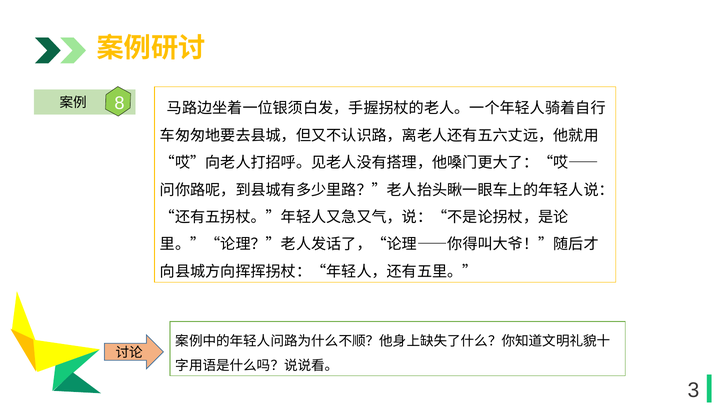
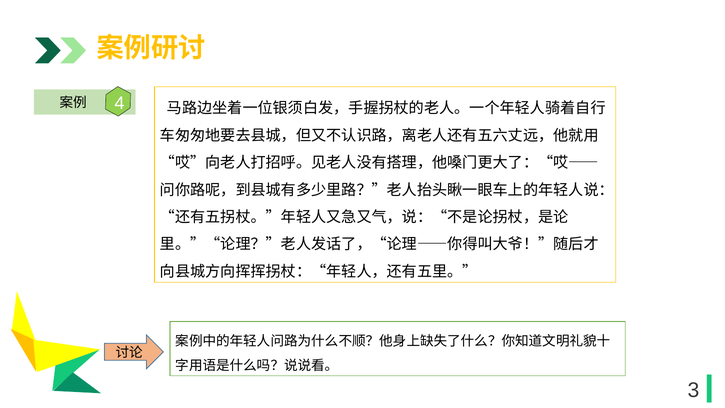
8: 8 -> 4 (120, 103)
